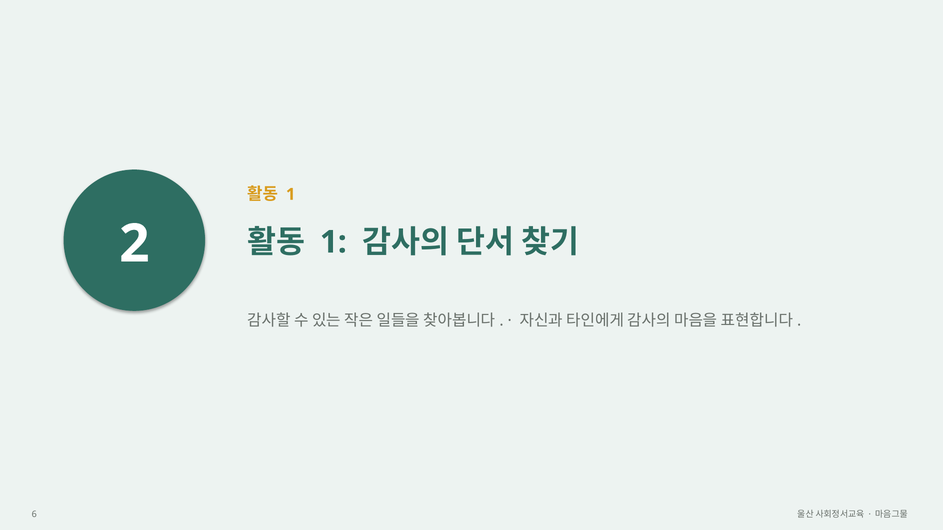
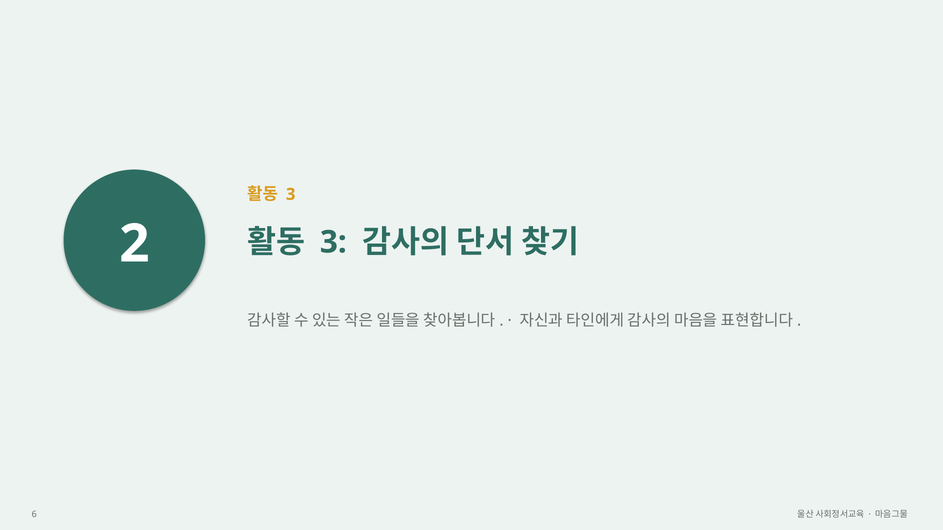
1: 1 -> 3 (291, 194)
1: 1 -> 3 (333, 242)
